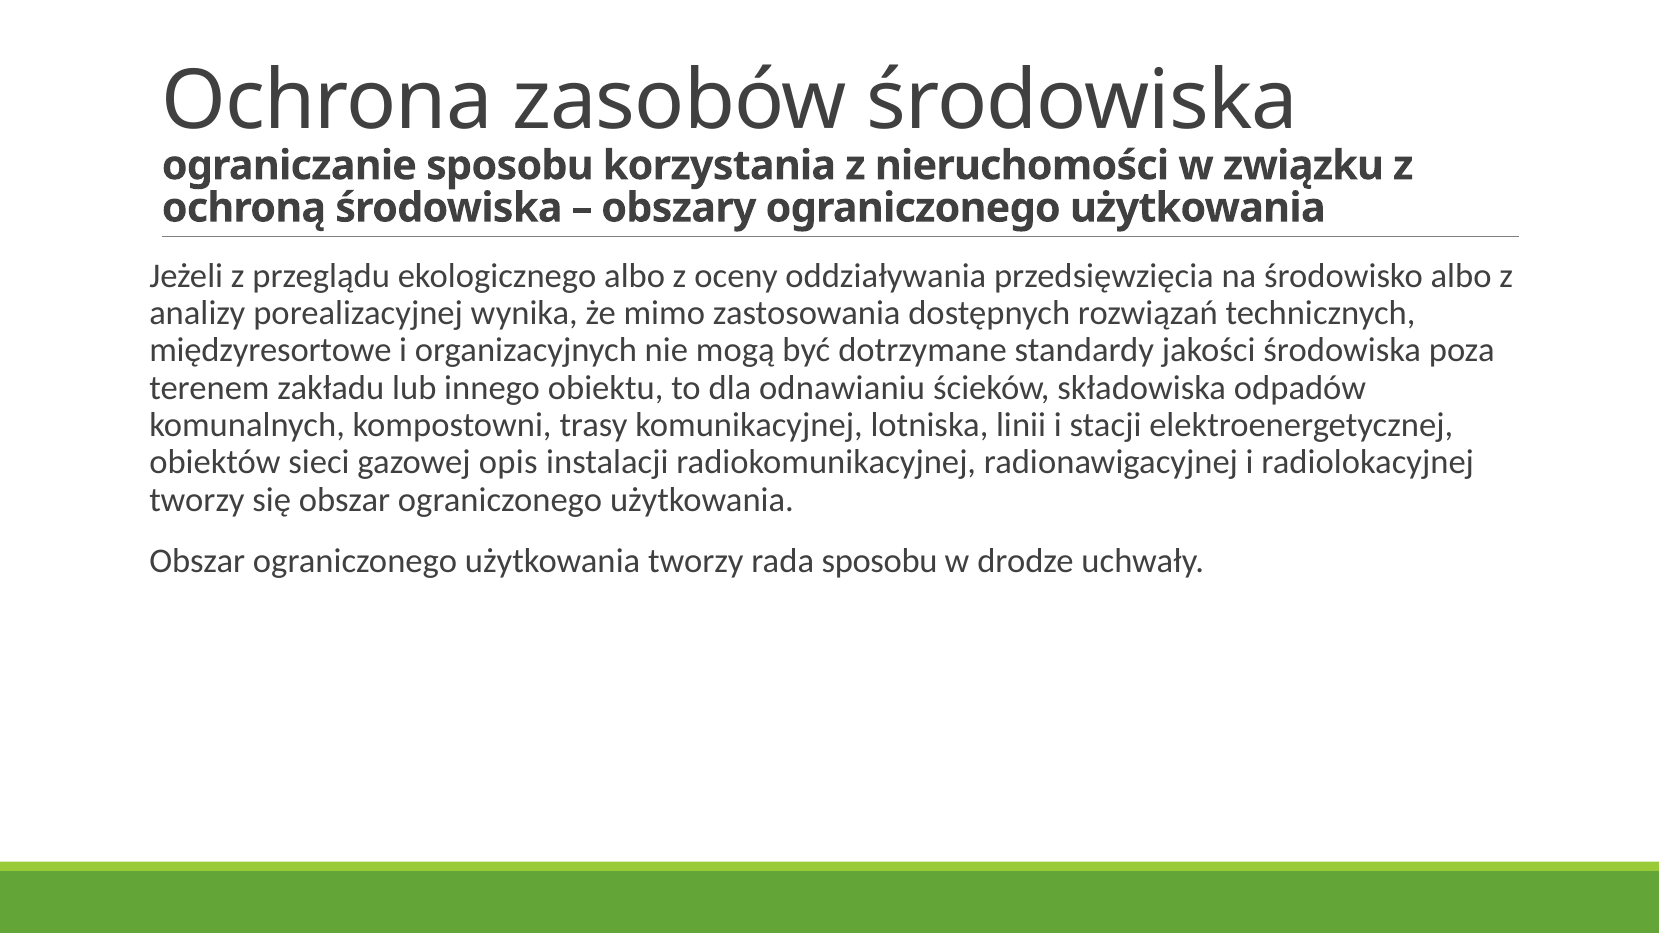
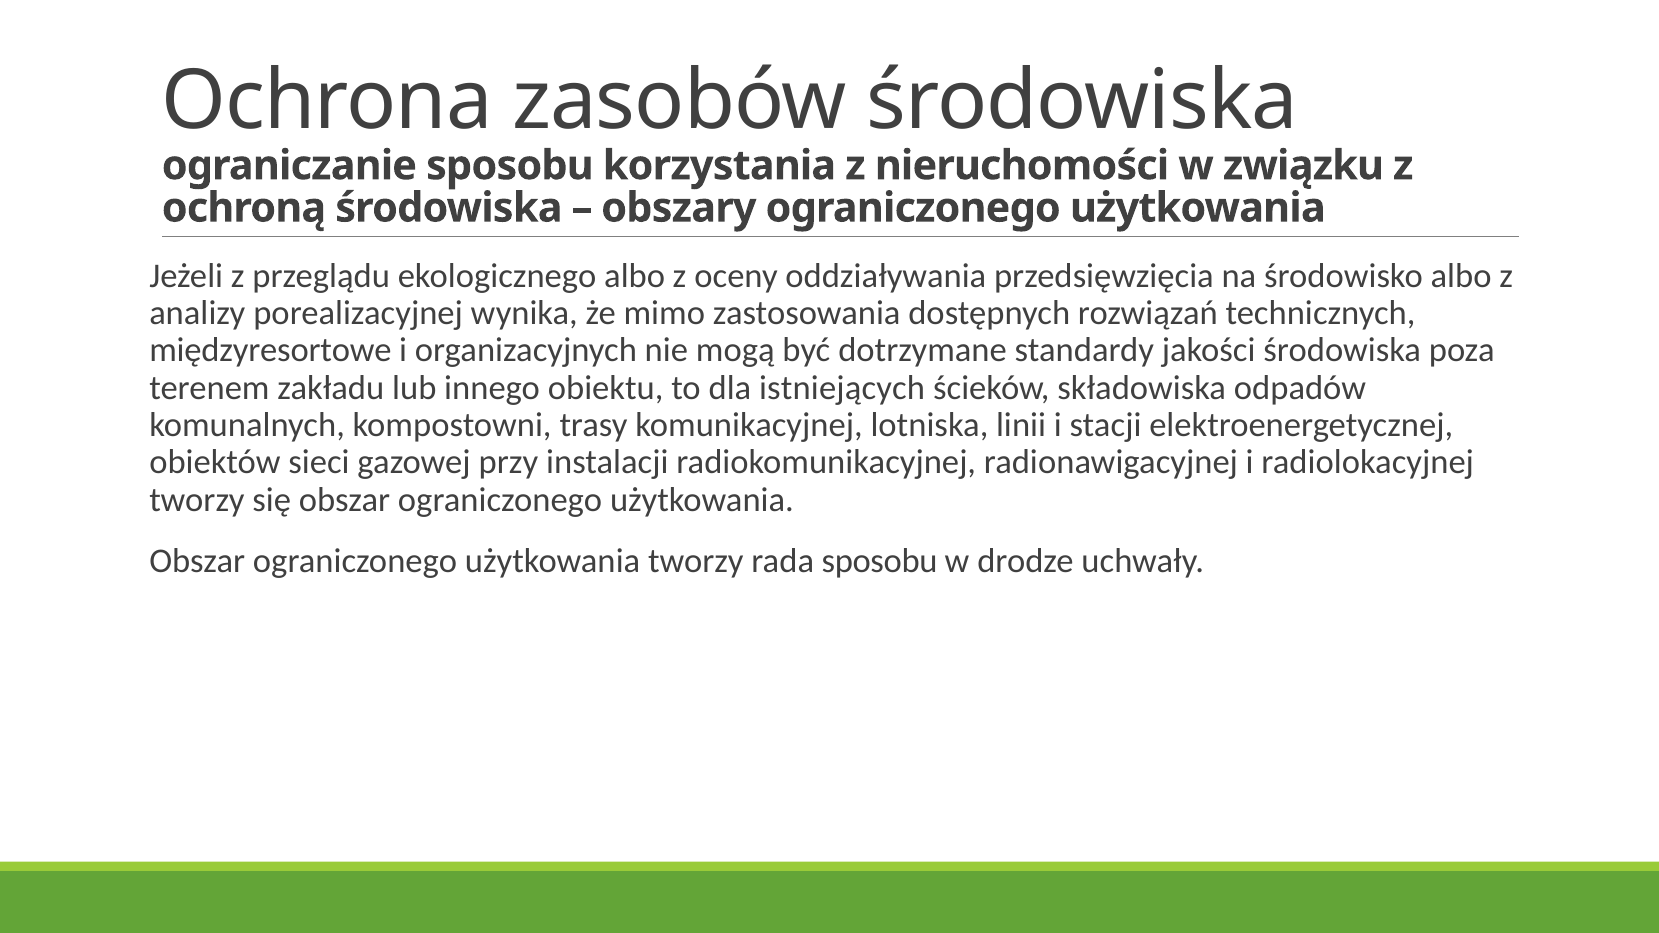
odnawianiu: odnawianiu -> istniejących (842, 388)
opis: opis -> przy (508, 462)
